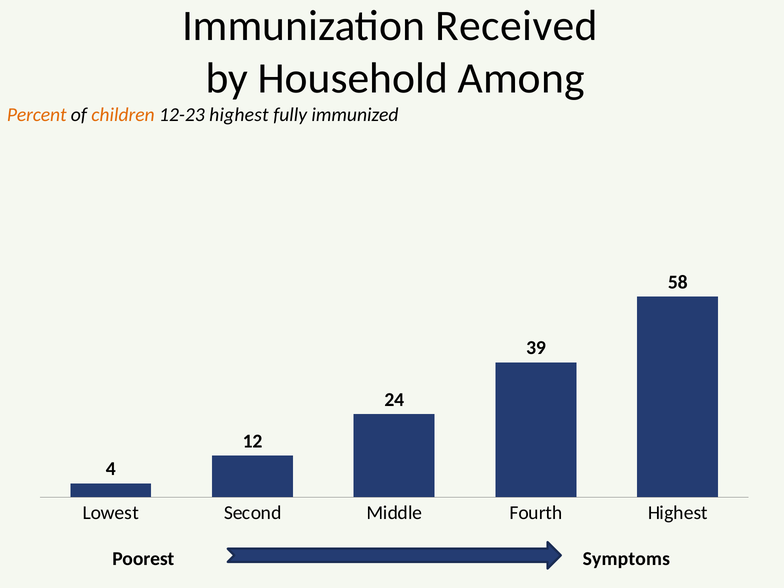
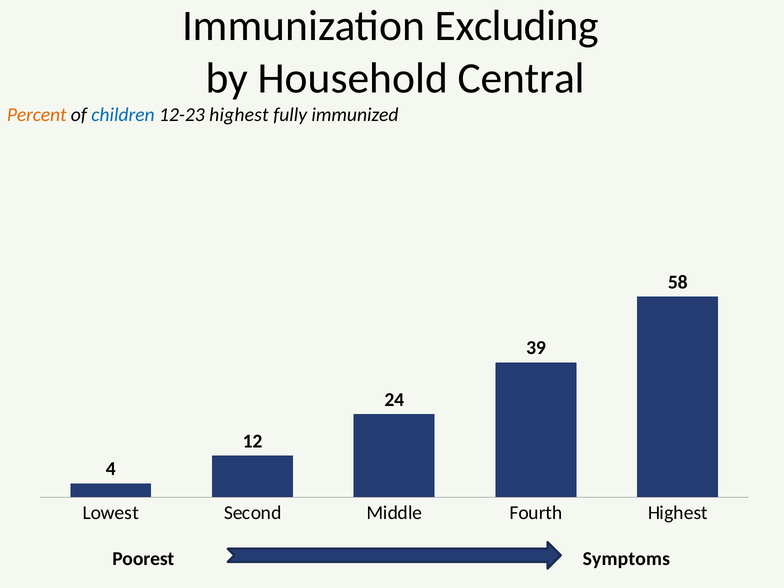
Received: Received -> Excluding (517, 26)
Among: Among -> Central (521, 78)
children colour: orange -> blue (123, 115)
